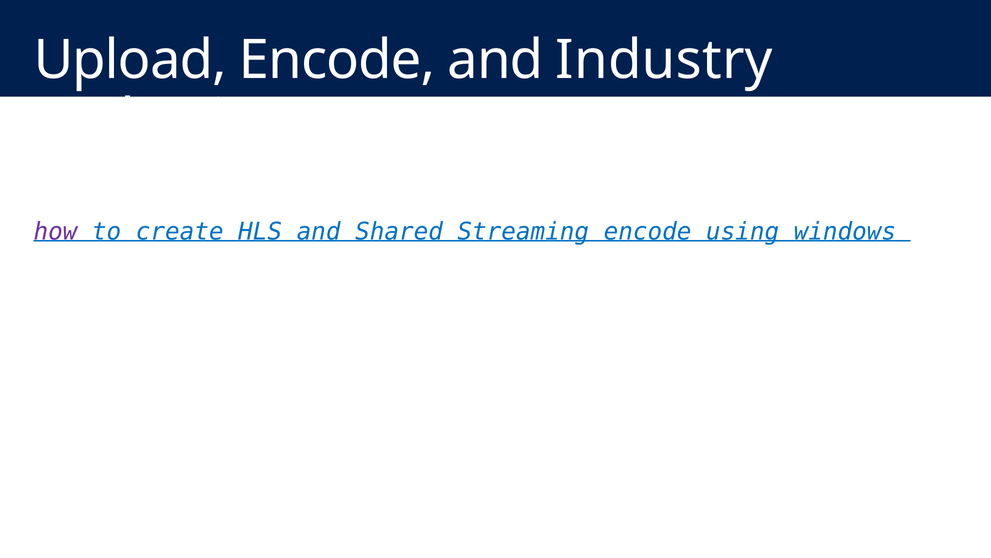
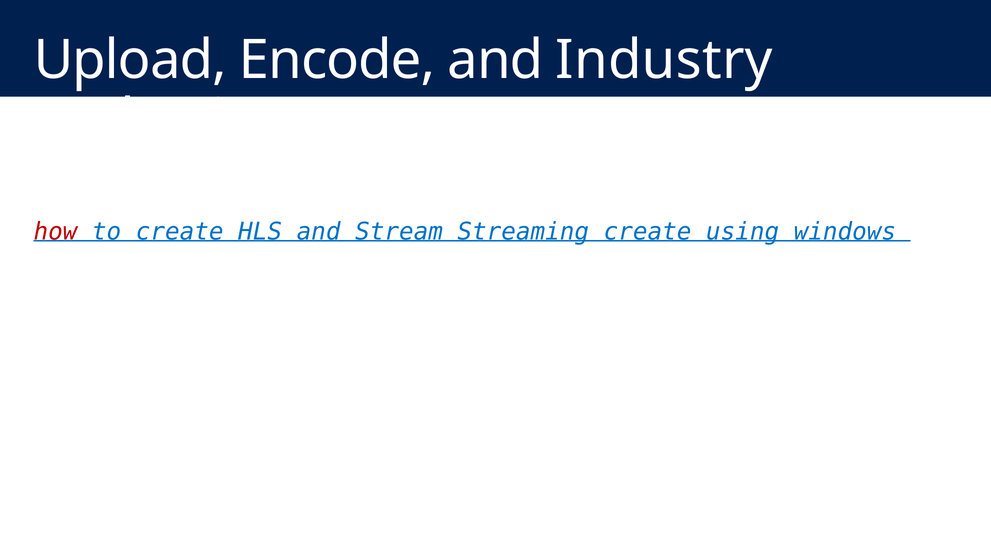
how colour: purple -> red (55, 231)
Shared: Shared -> Stream (399, 231)
Streaming encode: encode -> create (648, 231)
